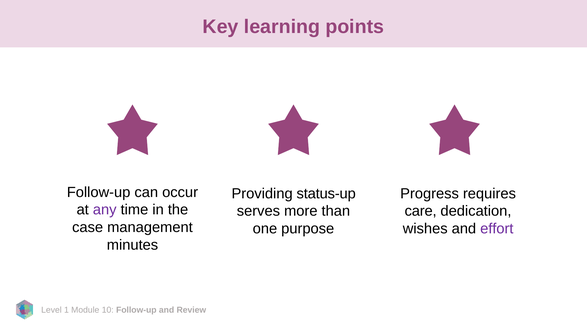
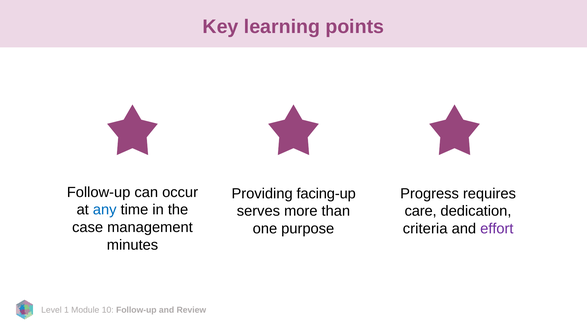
status-up: status-up -> facing-up (326, 194)
any colour: purple -> blue (105, 210)
wishes: wishes -> criteria (425, 229)
